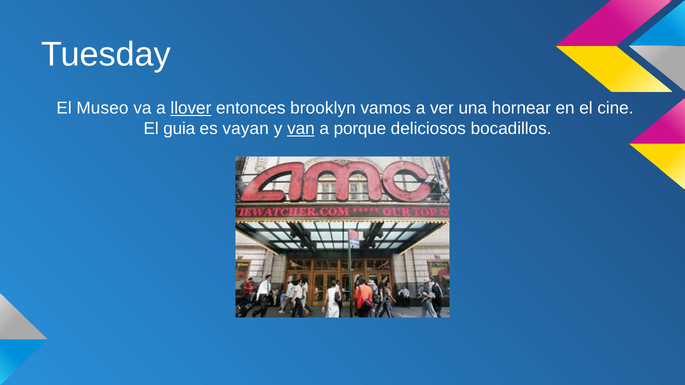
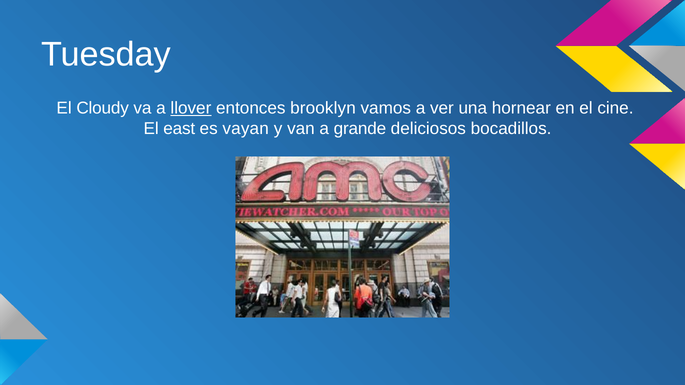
Museo: Museo -> Cloudy (103, 108)
guia: guia -> east (179, 129)
van underline: present -> none (301, 129)
porque: porque -> grande (360, 129)
